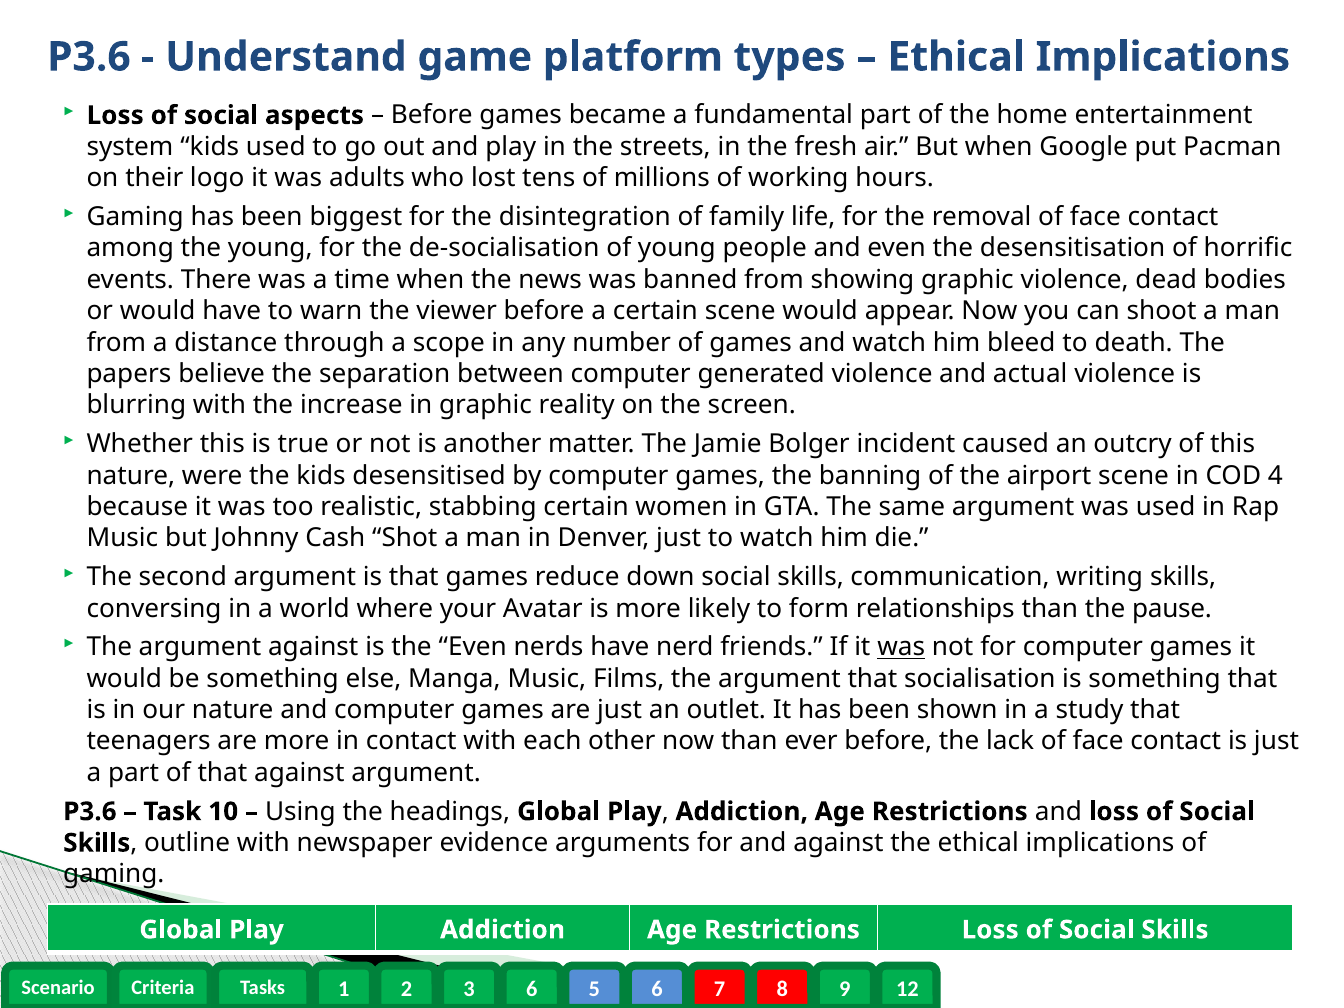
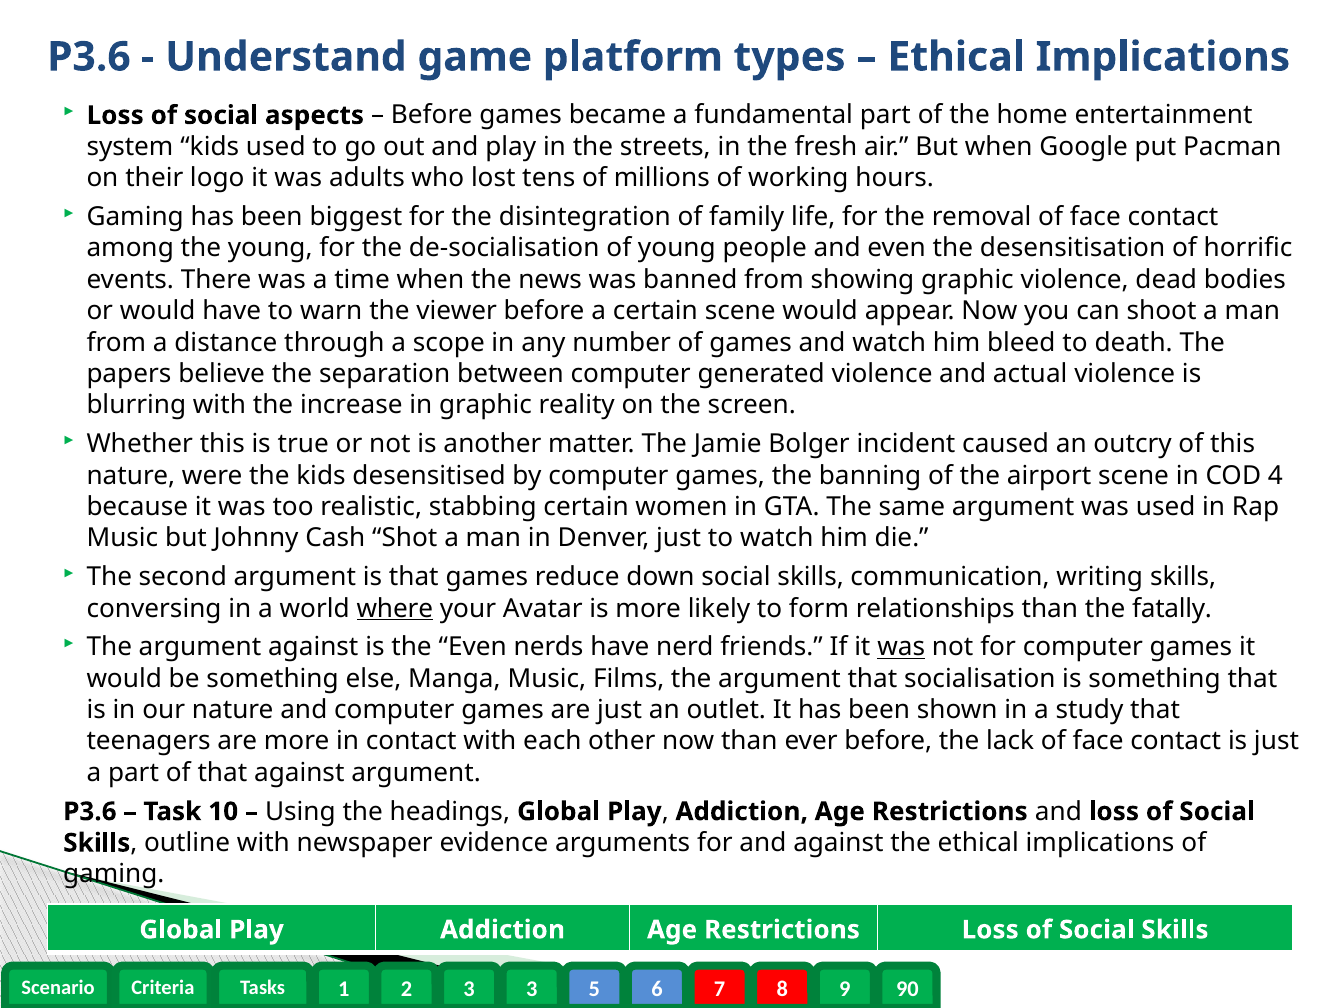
where underline: none -> present (395, 608)
pause: pause -> fatally (1172, 608)
6: 6 -> 3 (532, 989)
12: 12 -> 90 (907, 989)
